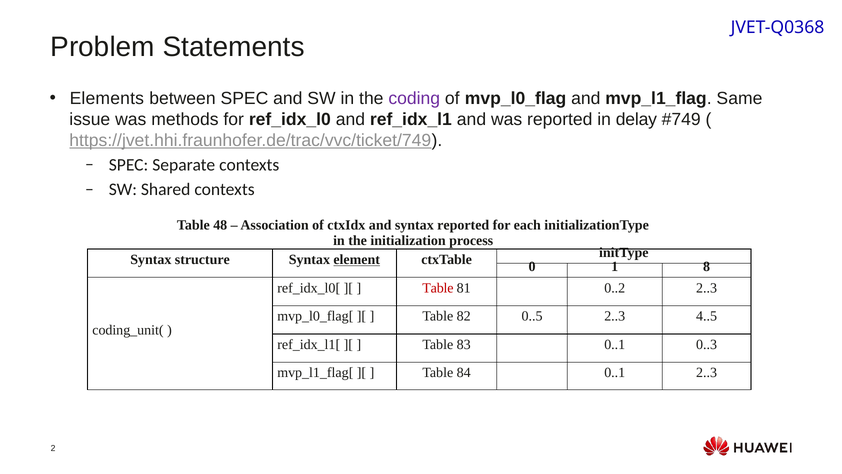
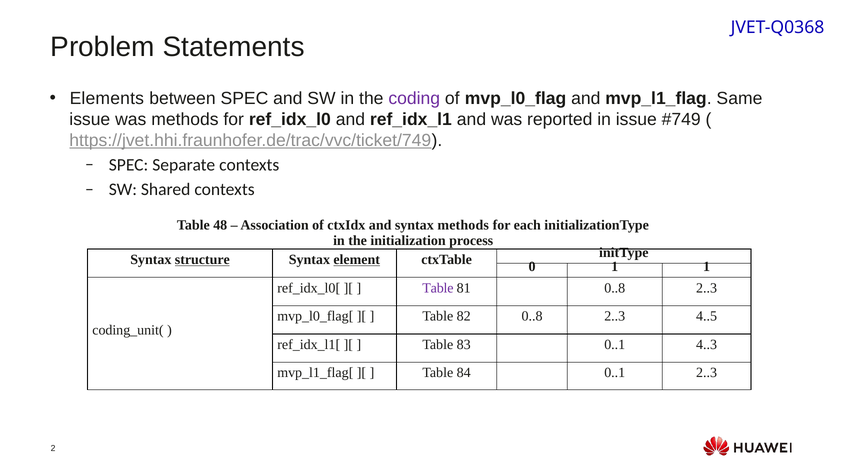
in delay: delay -> issue (636, 119)
syntax reported: reported -> methods (463, 225)
structure underline: none -> present (202, 259)
1 8: 8 -> 1 (707, 266)
Table colour: red -> purple (438, 288)
81 0..2: 0..2 -> 0..8 (615, 288)
82 0..5: 0..5 -> 0..8 (532, 316)
0..3: 0..3 -> 4..3 (707, 344)
